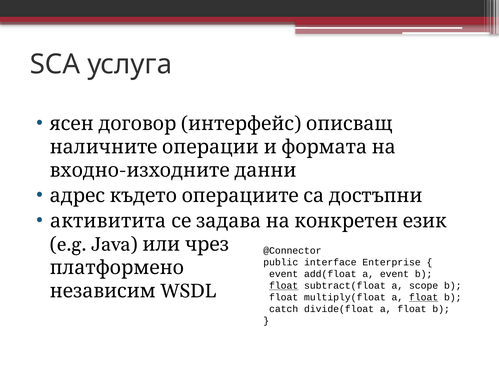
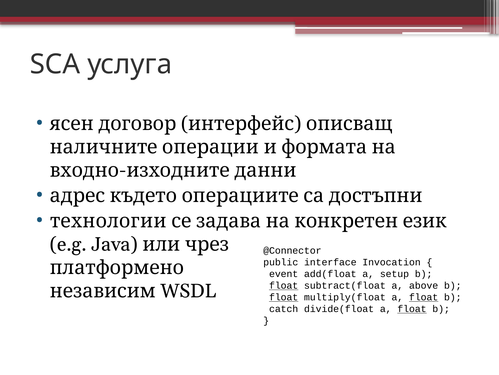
активитита: активитита -> технологии (108, 221)
Enterprise: Enterprise -> Invocation (392, 262)
a event: event -> setup (394, 273)
scope: scope -> above (424, 285)
float underline: none -> present (284, 297)
float underline: none -> present (412, 308)
